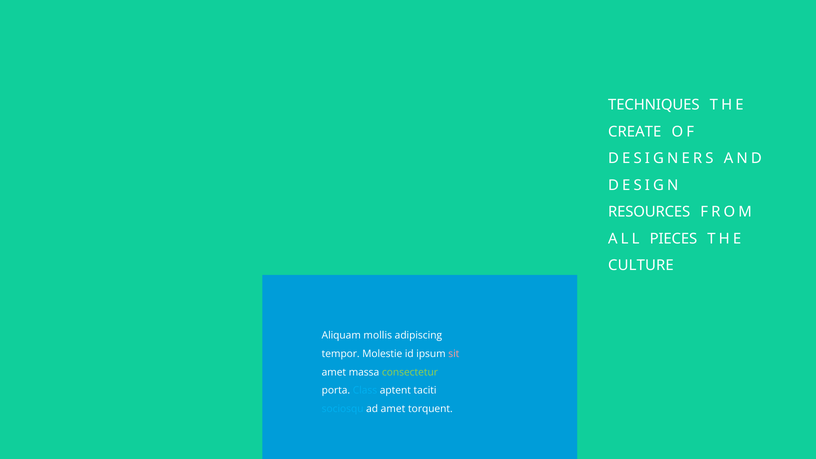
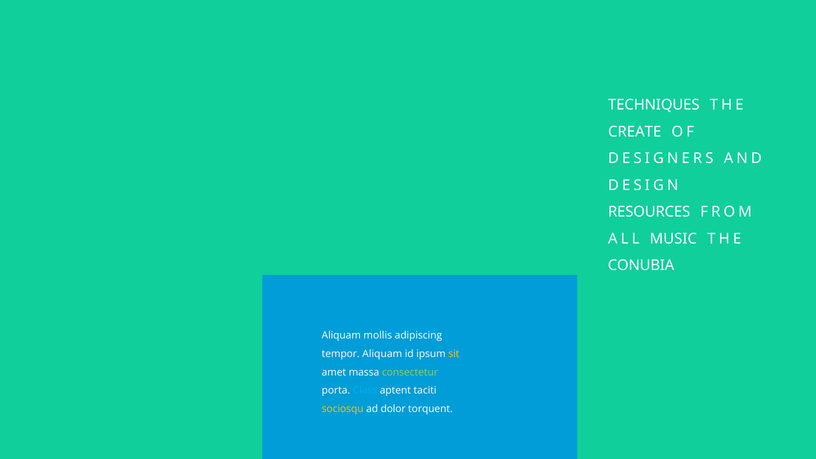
PIECES: PIECES -> MUSIC (673, 239)
CULTURE: CULTURE -> CONUBIA (641, 266)
tempor Molestie: Molestie -> Aliquam (382, 354)
sit colour: pink -> yellow (454, 354)
sociosqu colour: light blue -> yellow (343, 409)
ad amet: amet -> dolor (393, 409)
